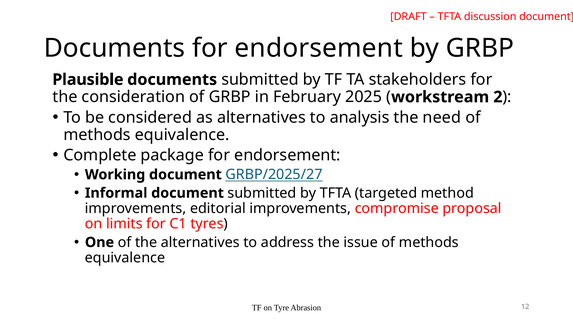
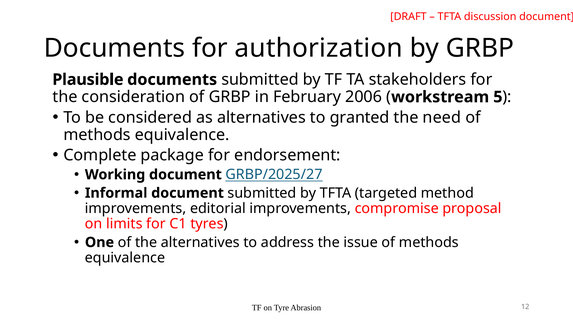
Documents for endorsement: endorsement -> authorization (319, 48)
2025: 2025 -> 2006 (364, 97)
2: 2 -> 5 (498, 97)
analysis: analysis -> granted (360, 117)
